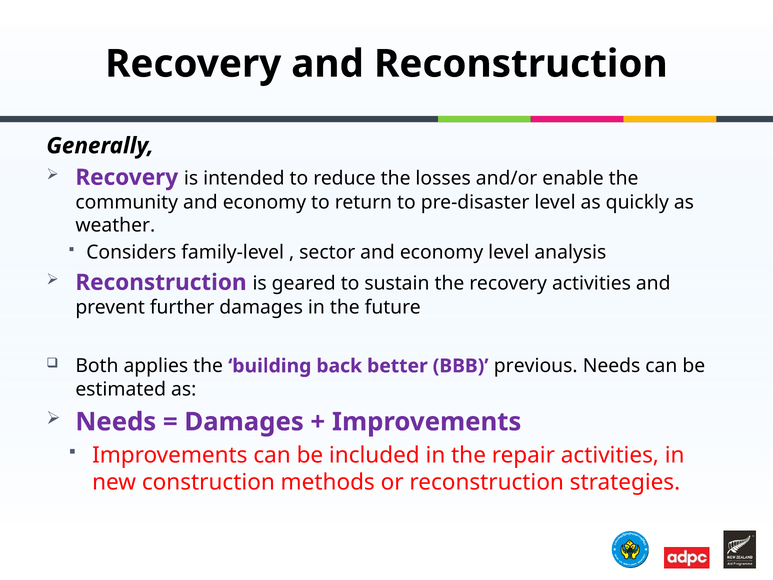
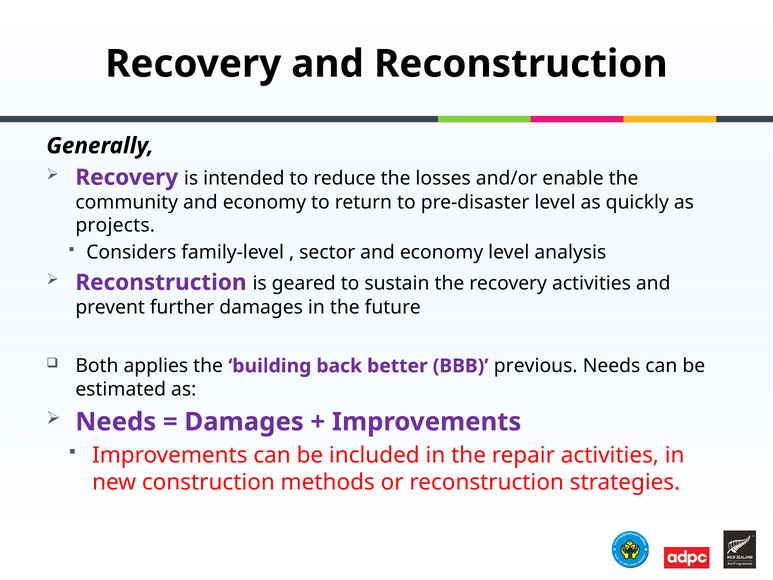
weather: weather -> projects (115, 225)
